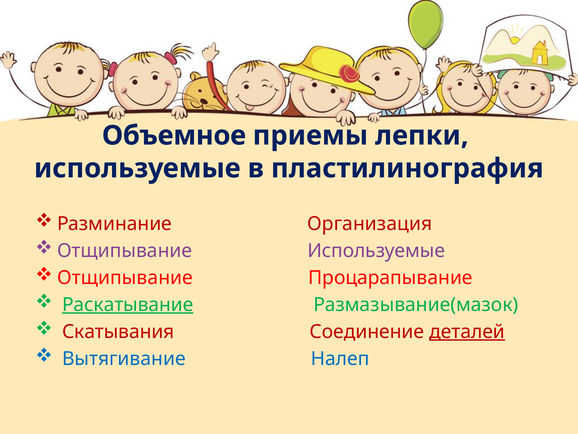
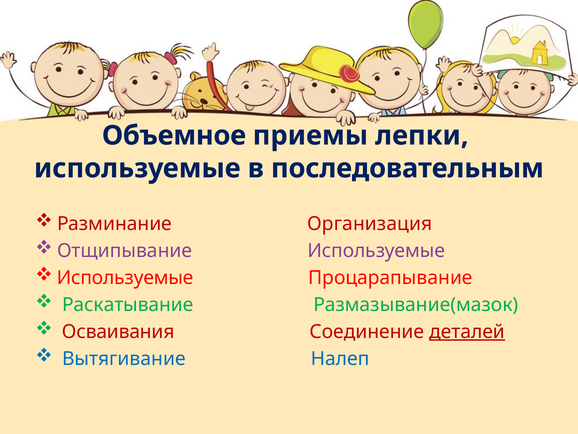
пластилинография: пластилинография -> последовательным (407, 168)
Отщипывание: Отщипывание -> Используемые (125, 277)
Раскатывание underline: present -> none (128, 304)
Скатывания: Скатывания -> Осваивания (118, 331)
